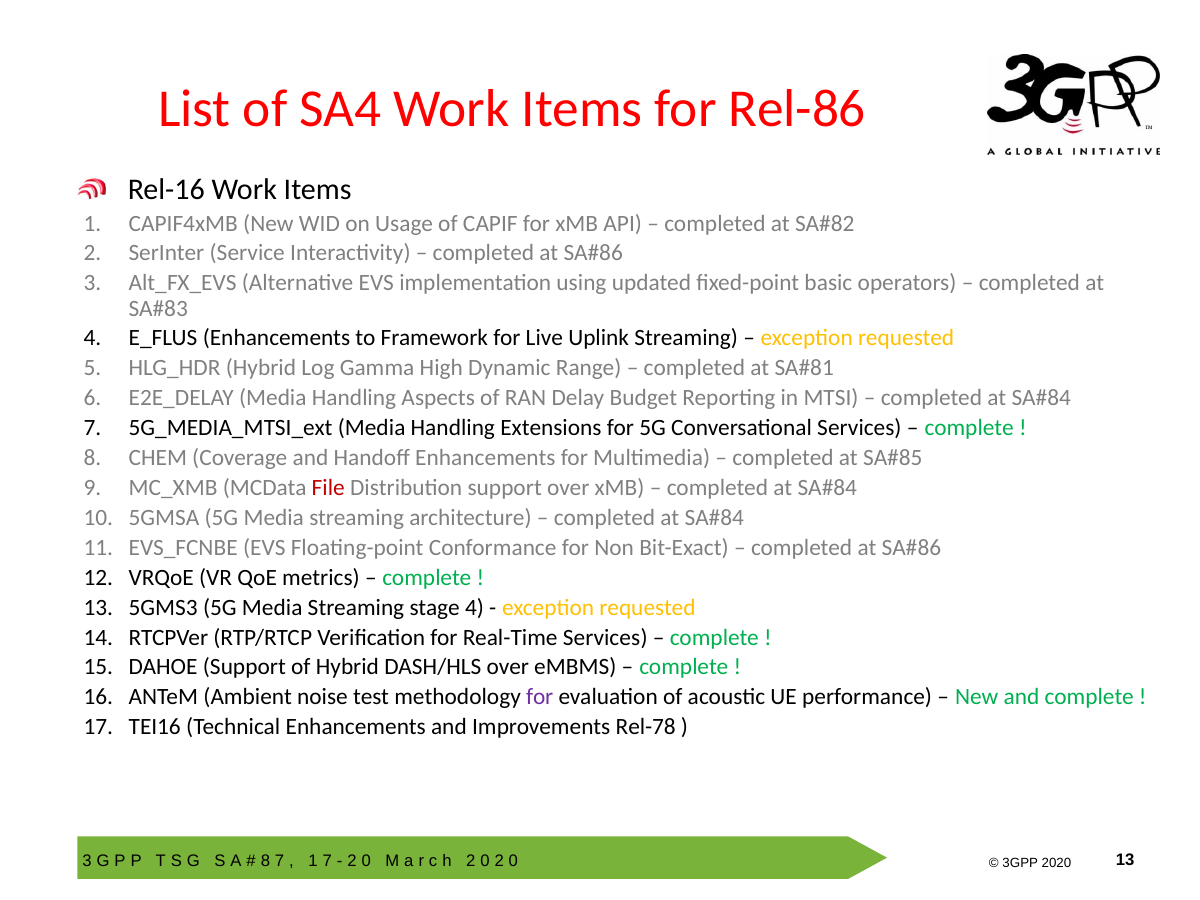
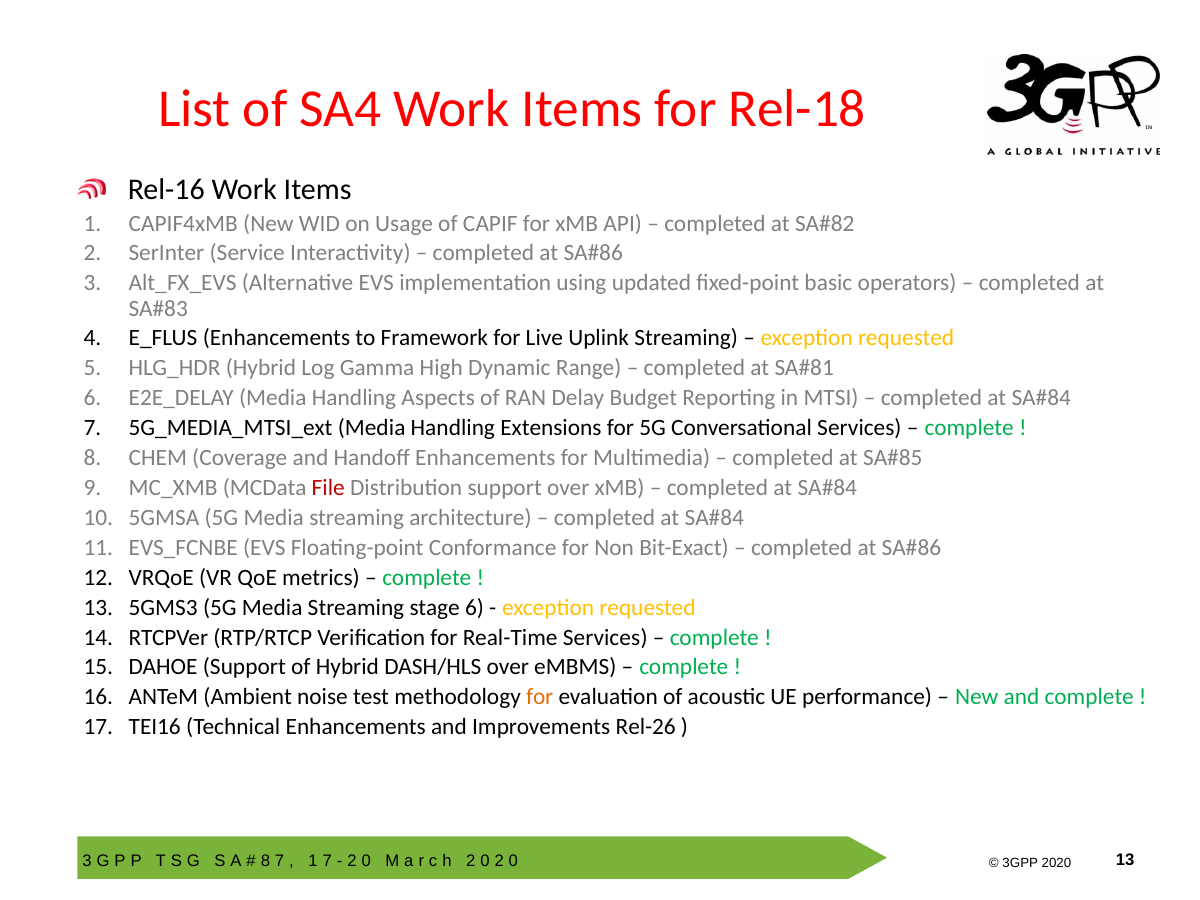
Rel-86: Rel-86 -> Rel-18 (797, 109)
stage 4: 4 -> 6 (474, 607)
for colour: purple -> orange (540, 697)
Rel-78: Rel-78 -> Rel-26 (646, 727)
